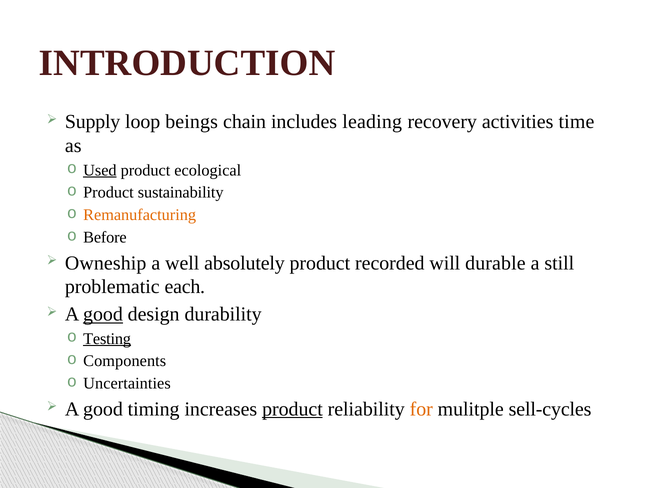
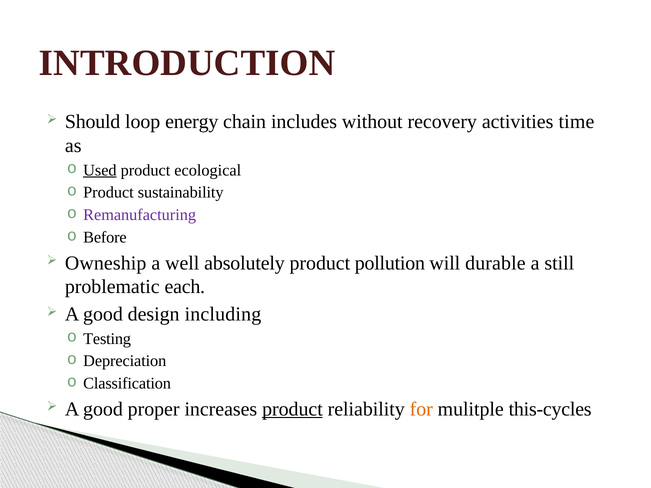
Supply: Supply -> Should (93, 122)
beings: beings -> energy (192, 122)
leading: leading -> without (372, 122)
Remanufacturing colour: orange -> purple (140, 215)
recorded: recorded -> pollution (390, 263)
good underline: present -> none (103, 314)
durability: durability -> including (223, 314)
Testing underline: present -> none (107, 339)
Components: Components -> Depreciation (125, 361)
Uncertainties: Uncertainties -> Classification (127, 384)
timing: timing -> proper (154, 409)
sell-cycles: sell-cycles -> this-cycles (550, 409)
